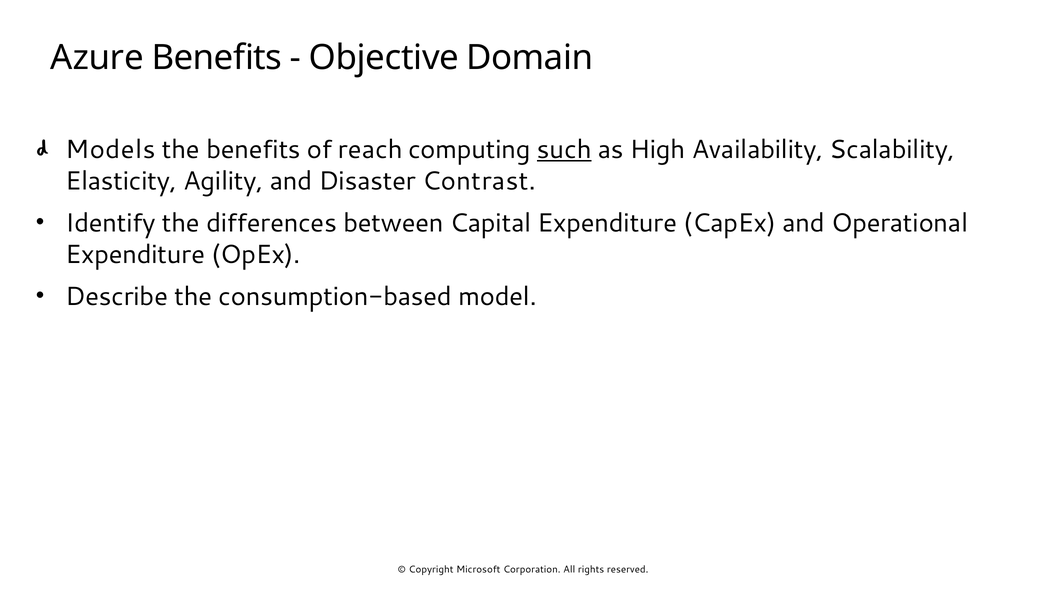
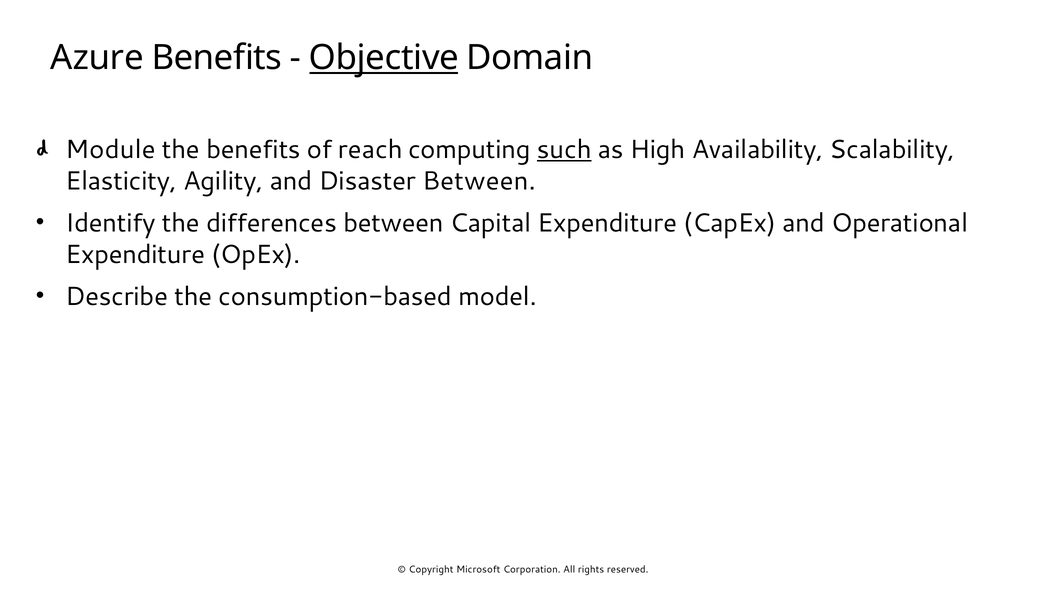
Objective underline: none -> present (384, 58)
Models: Models -> Module (111, 150)
Disaster Contrast: Contrast -> Between (479, 181)
